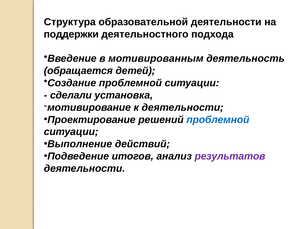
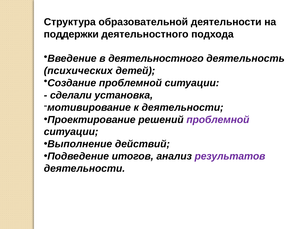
в мотивированным: мотивированным -> деятельностного (156, 59)
обращается: обращается -> психических (78, 71)
проблемной colour: blue -> purple (218, 120)
